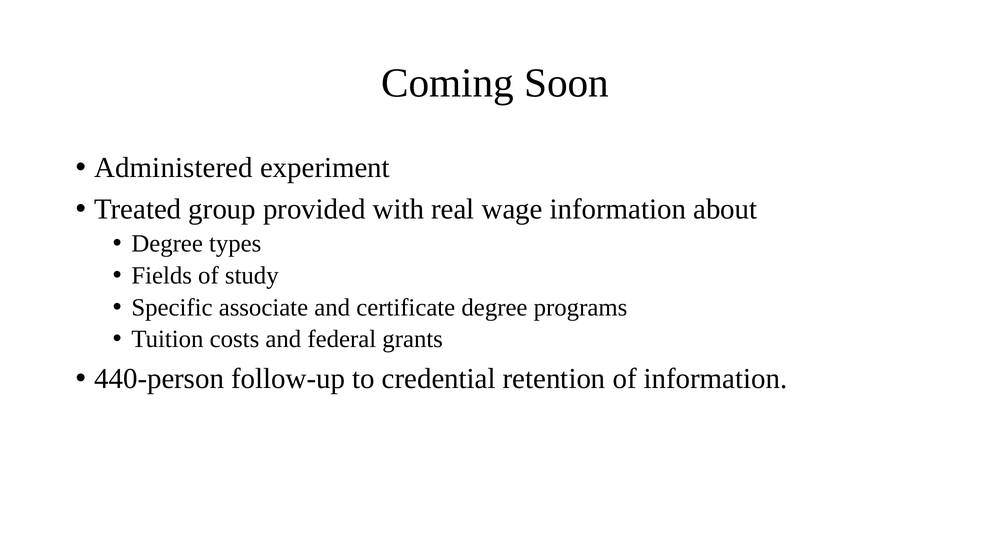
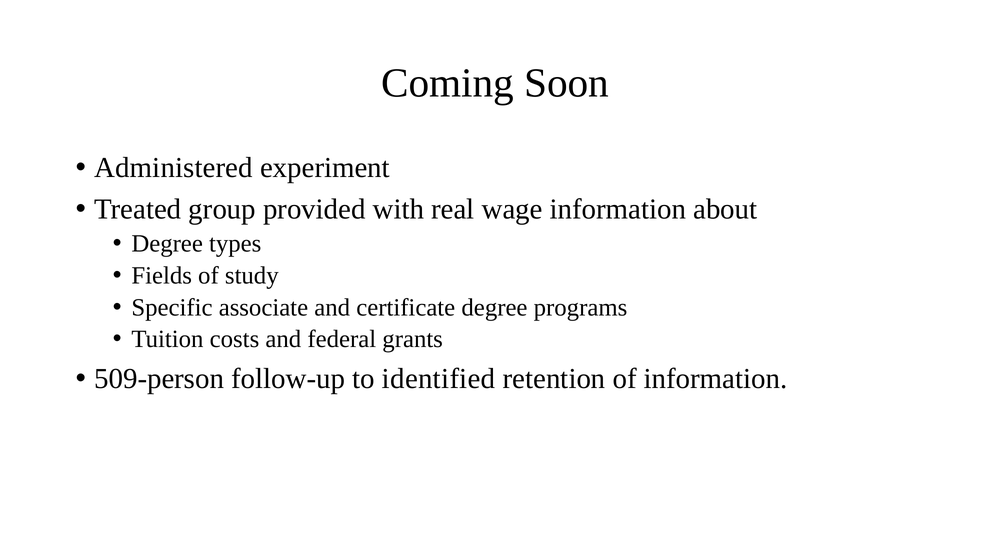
440-person: 440-person -> 509-person (159, 379)
credential: credential -> identified (439, 379)
